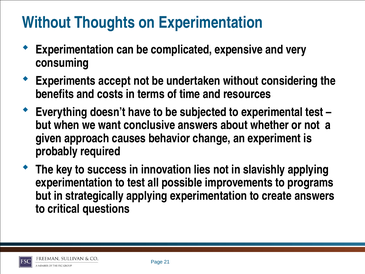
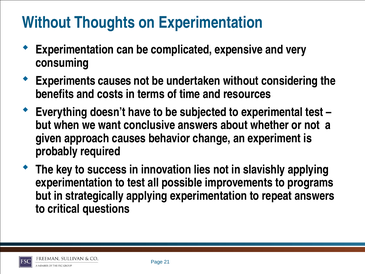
Experiments accept: accept -> causes (115, 81)
create: create -> repeat (277, 196)
